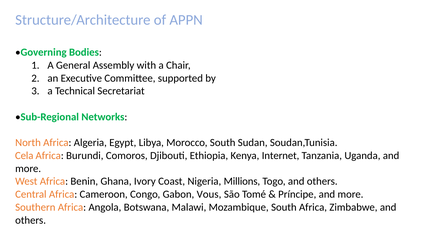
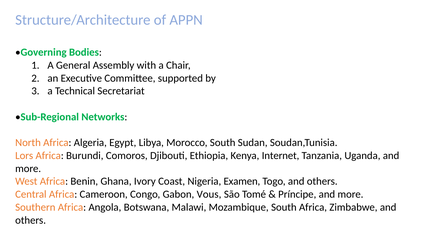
Cela: Cela -> Lors (24, 156)
Millions: Millions -> Examen (242, 181)
